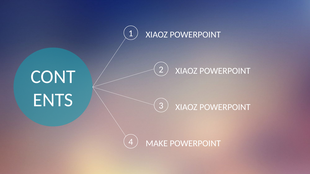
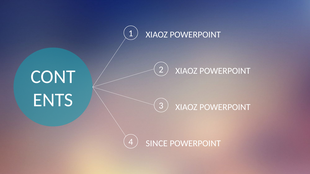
MAKE: MAKE -> SINCE (157, 144)
